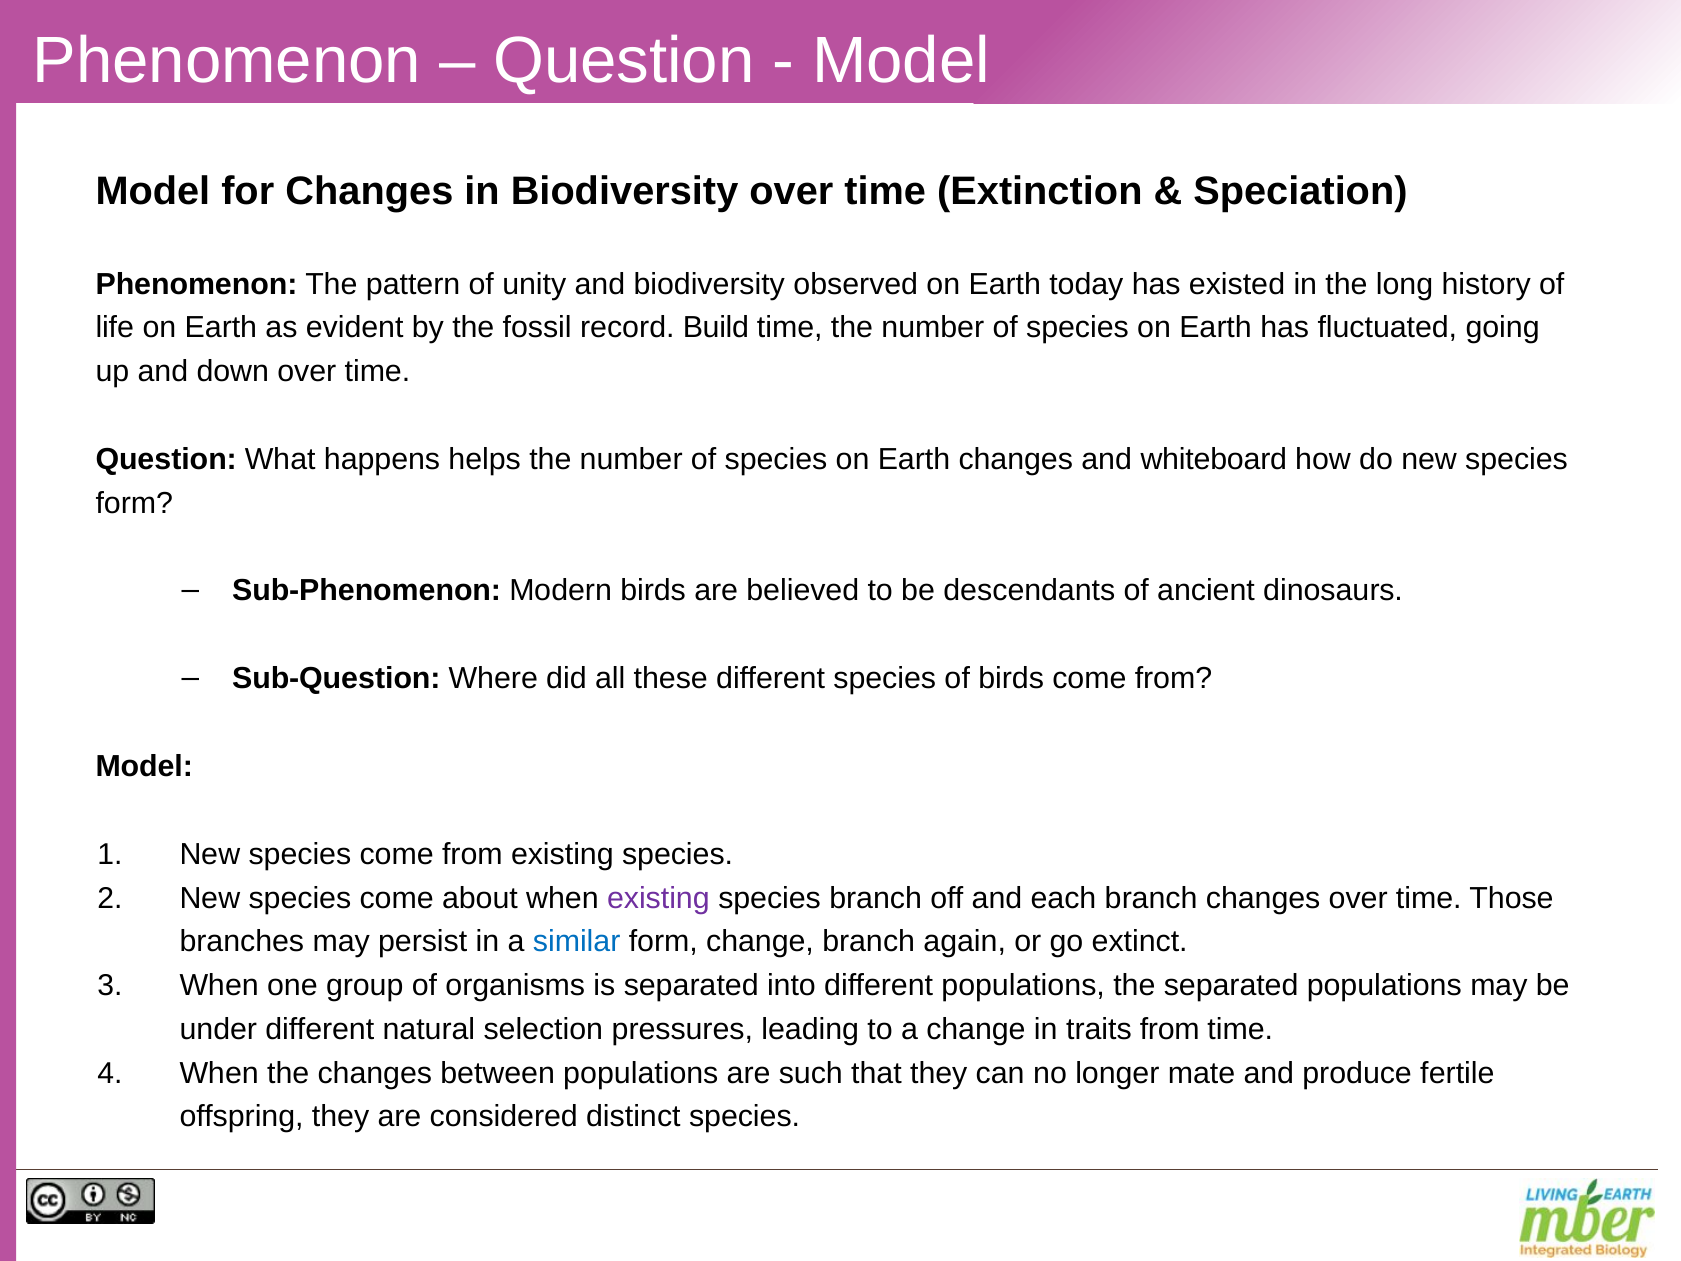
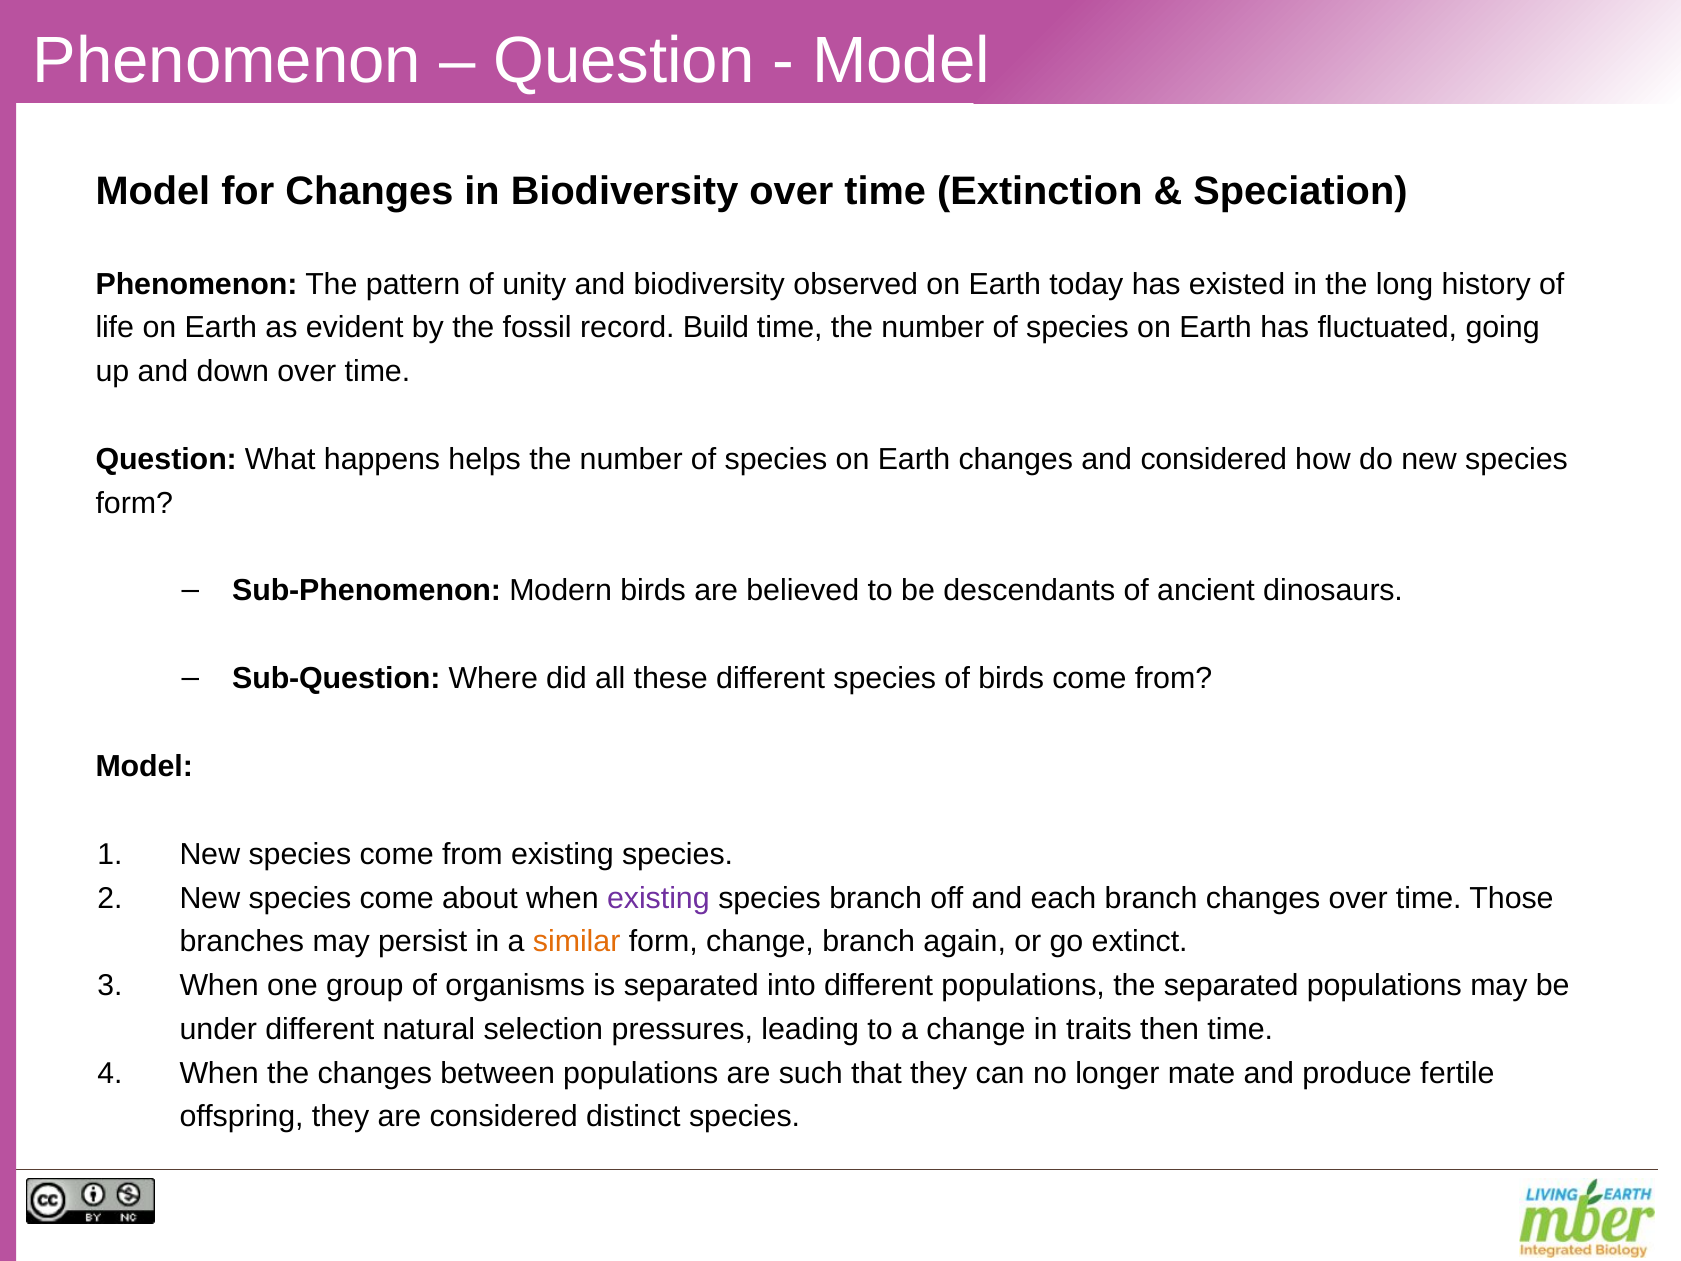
and whiteboard: whiteboard -> considered (1214, 459)
similar colour: blue -> orange (577, 942)
traits from: from -> then (1170, 1029)
